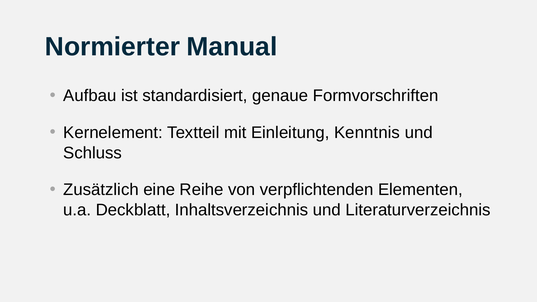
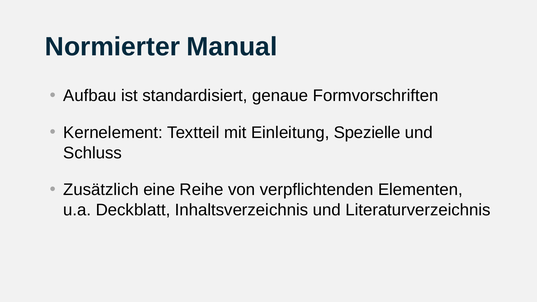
Kenntnis: Kenntnis -> Spezielle (367, 133)
